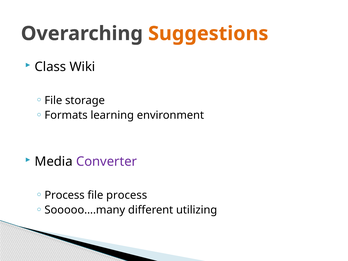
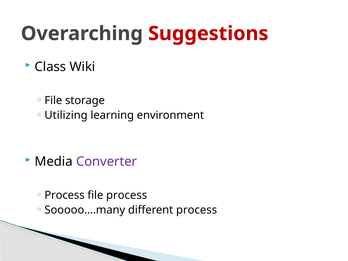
Suggestions colour: orange -> red (208, 34)
Formats: Formats -> Utilizing (66, 115)
different utilizing: utilizing -> process (197, 210)
